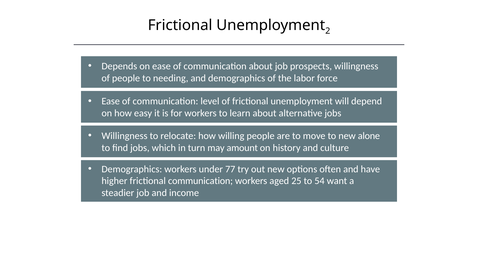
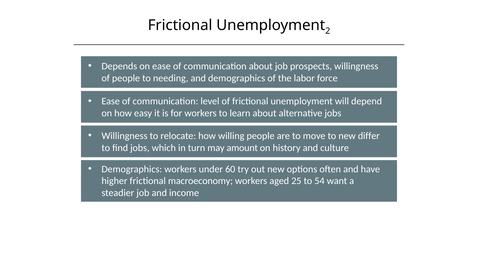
alone: alone -> differ (369, 136)
77: 77 -> 60 (230, 169)
frictional communication: communication -> macroeconomy (200, 181)
